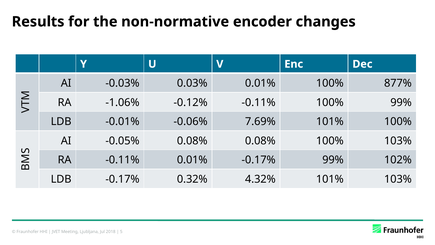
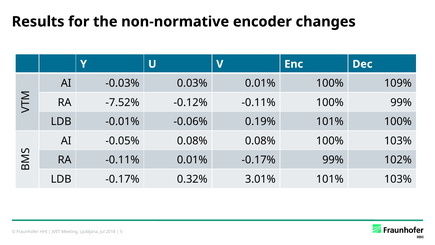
877%: 877% -> 109% (398, 83)
-1.06%: -1.06% -> -7.52% (122, 102)
7.69%: 7.69% -> 0.19% (260, 122)
4.32%: 4.32% -> 3.01% (260, 179)
